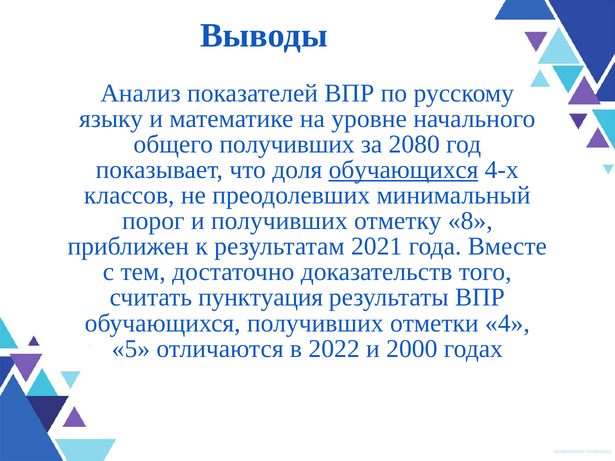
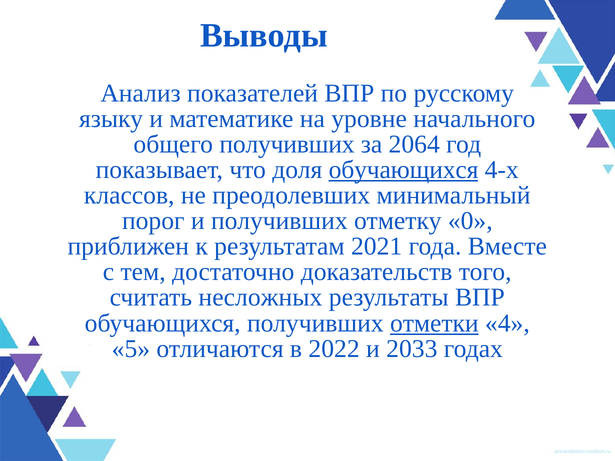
2080: 2080 -> 2064 (414, 144)
8: 8 -> 0 (470, 221)
пунктуация: пунктуация -> несложных (260, 298)
отметки underline: none -> present (434, 323)
2000: 2000 -> 2033 (412, 349)
